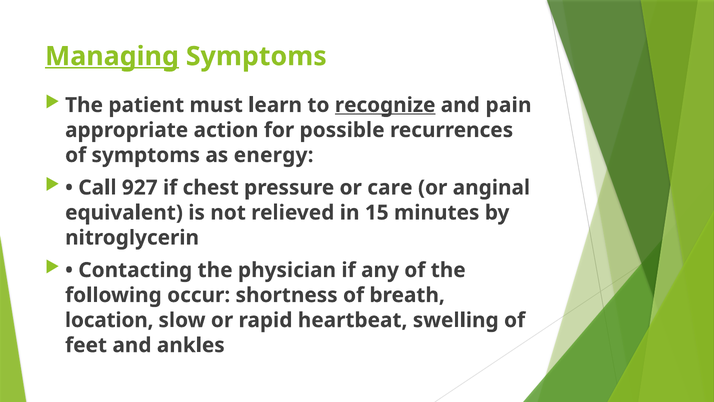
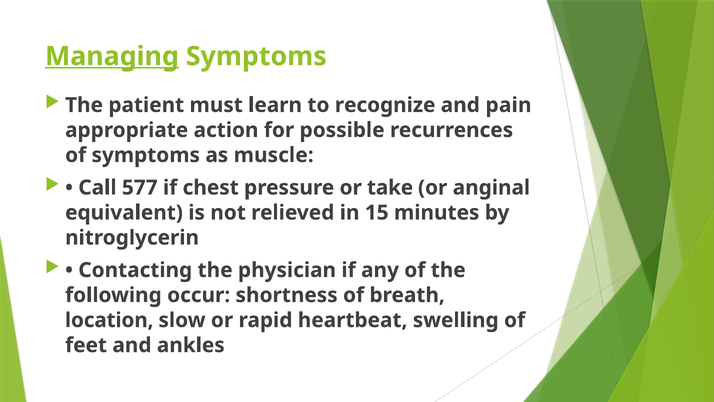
recognize underline: present -> none (385, 105)
energy: energy -> muscle (274, 155)
927: 927 -> 577 (140, 187)
care: care -> take (390, 187)
